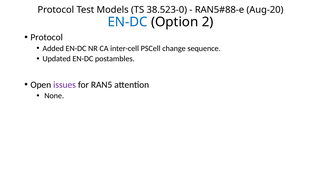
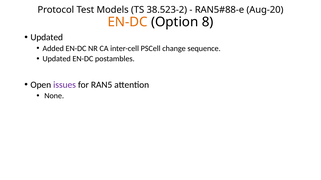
38.523-0: 38.523-0 -> 38.523-2 (167, 10)
EN-DC colour: blue -> orange (128, 22)
2: 2 -> 8 (208, 22)
Protocol: Protocol -> Updated (47, 38)
